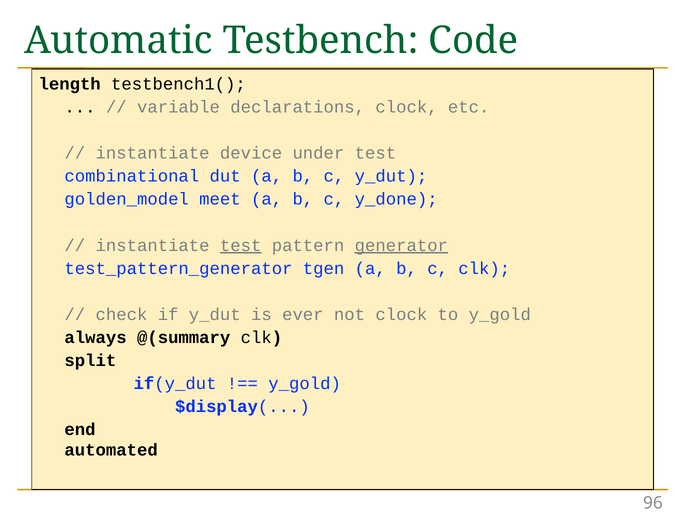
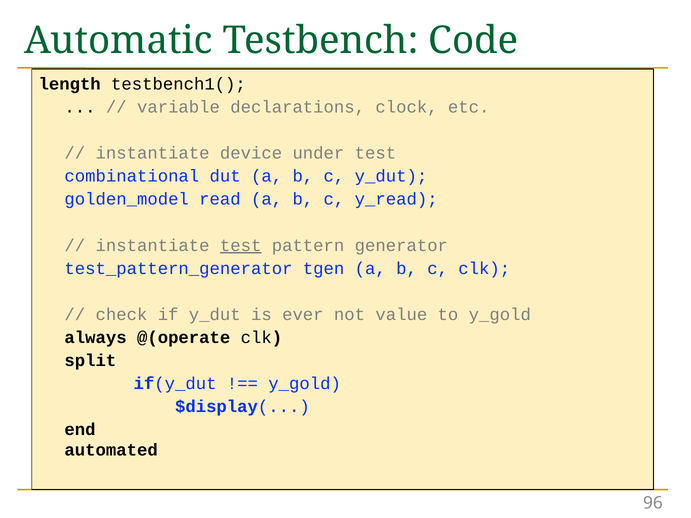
meet: meet -> read (220, 199)
y_done: y_done -> y_read (396, 199)
generator underline: present -> none (401, 245)
not clock: clock -> value (401, 315)
@(summary: @(summary -> @(operate (184, 338)
